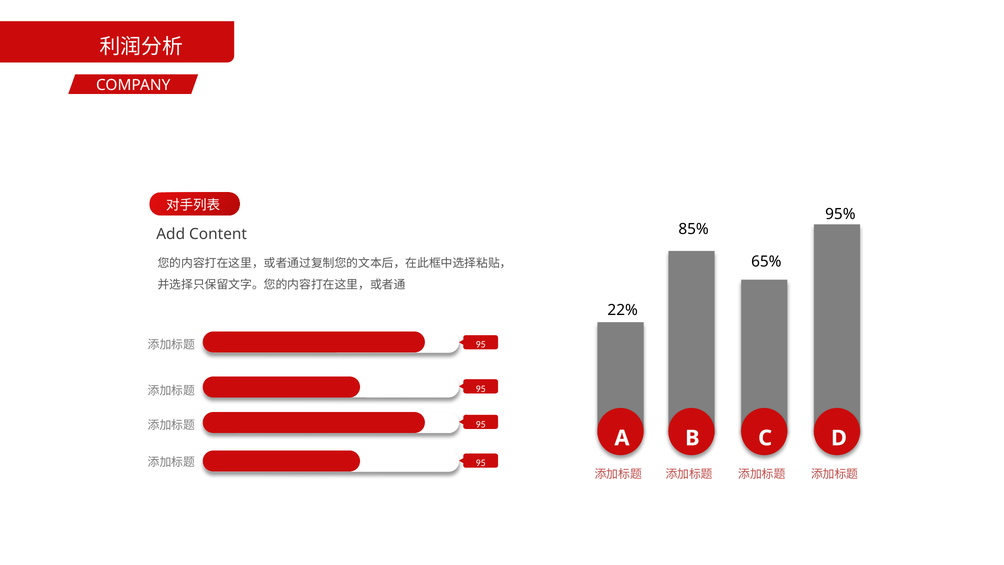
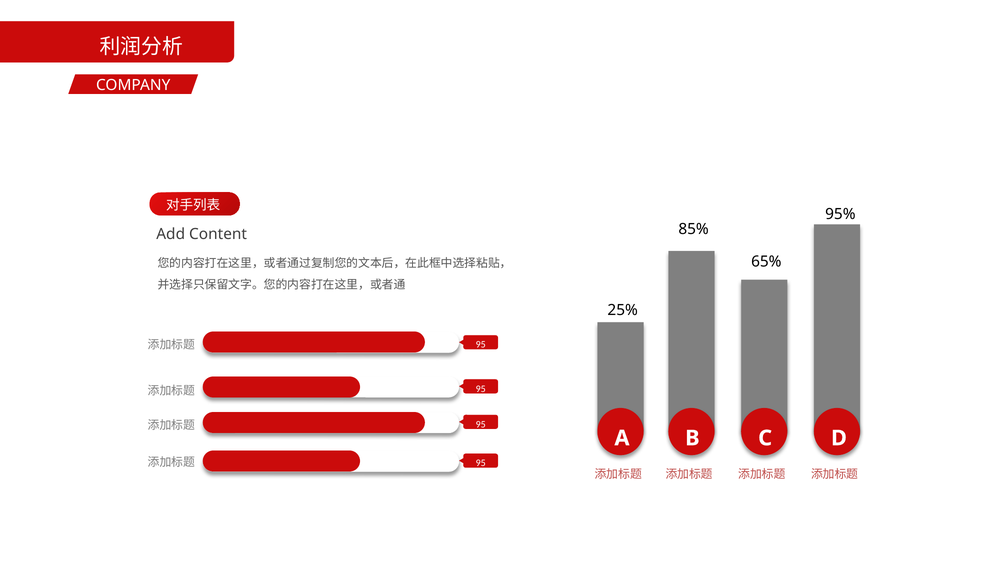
22%: 22% -> 25% (623, 310)
